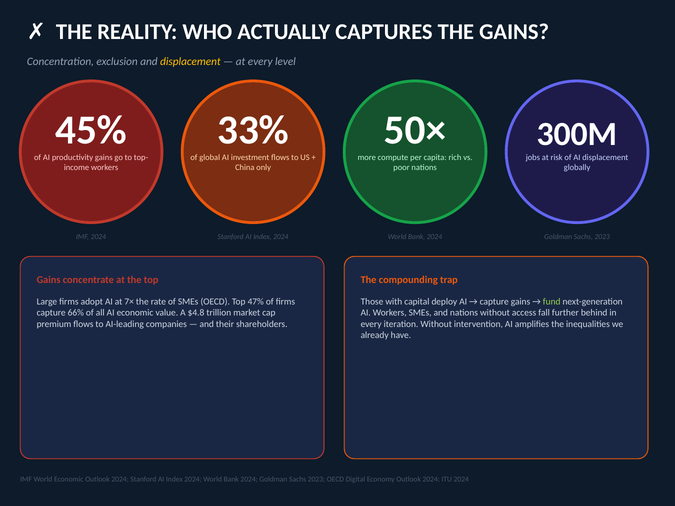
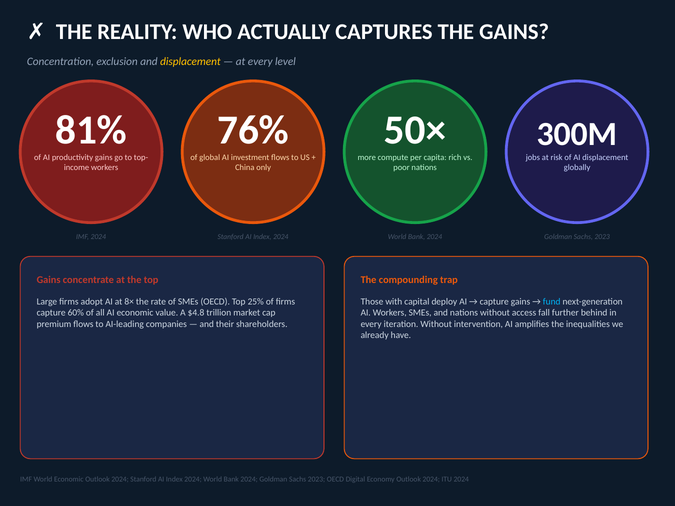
45%: 45% -> 81% (91, 130)
33%: 33% -> 76% (253, 130)
7×: 7× -> 8× (129, 302)
47%: 47% -> 25% (256, 302)
fund colour: light green -> light blue (552, 302)
66%: 66% -> 60% (76, 313)
